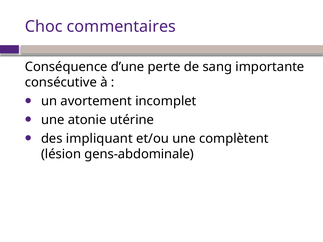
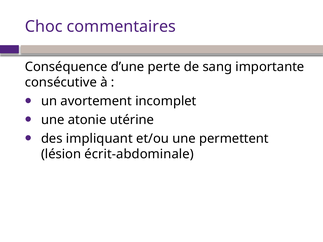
complètent: complètent -> permettent (234, 139)
gens-abdominale: gens-abdominale -> écrit-abdominale (139, 154)
